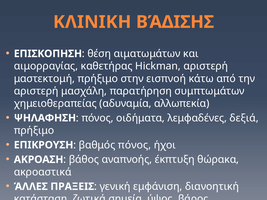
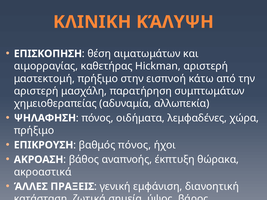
ΒΆΔΙΣΗΣ: ΒΆΔΙΣΗΣ -> ΚΆΛΥΨΗ (175, 22)
δεξιά: δεξιά -> χώρα (244, 118)
